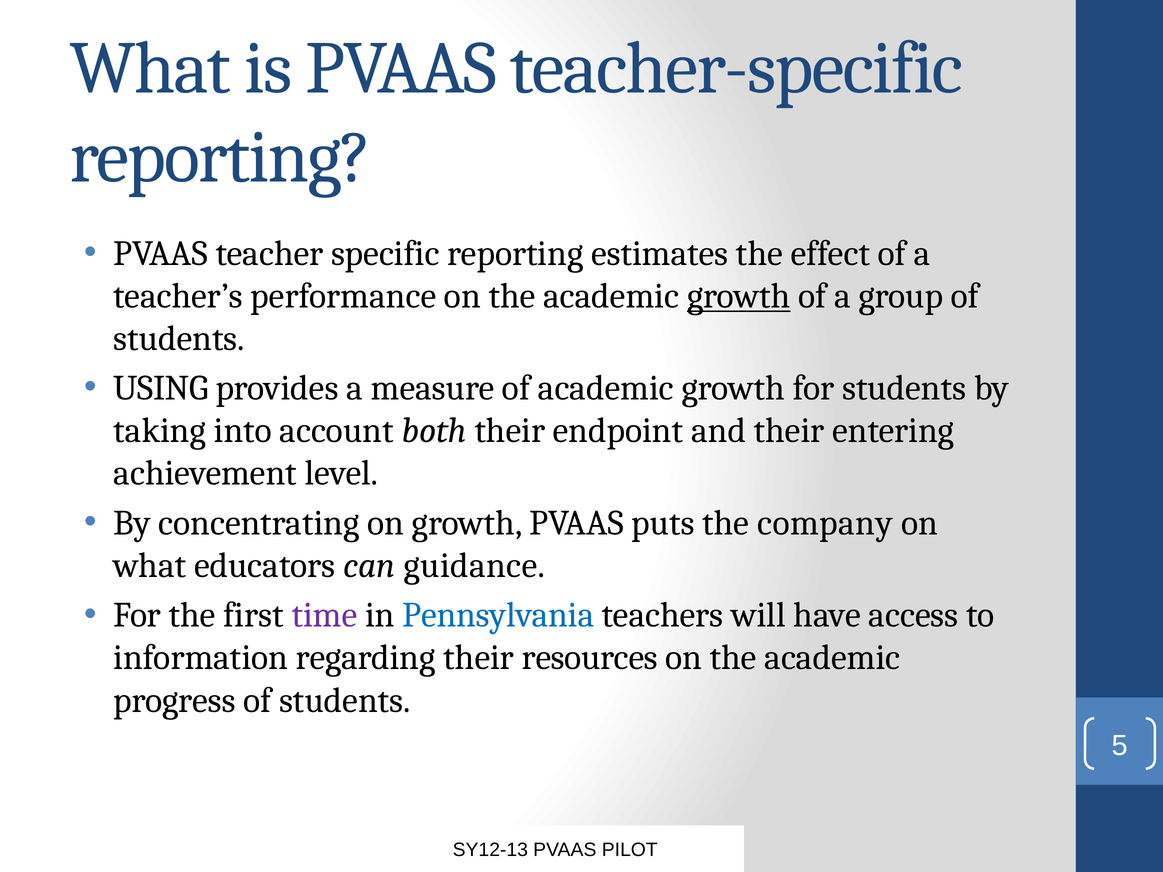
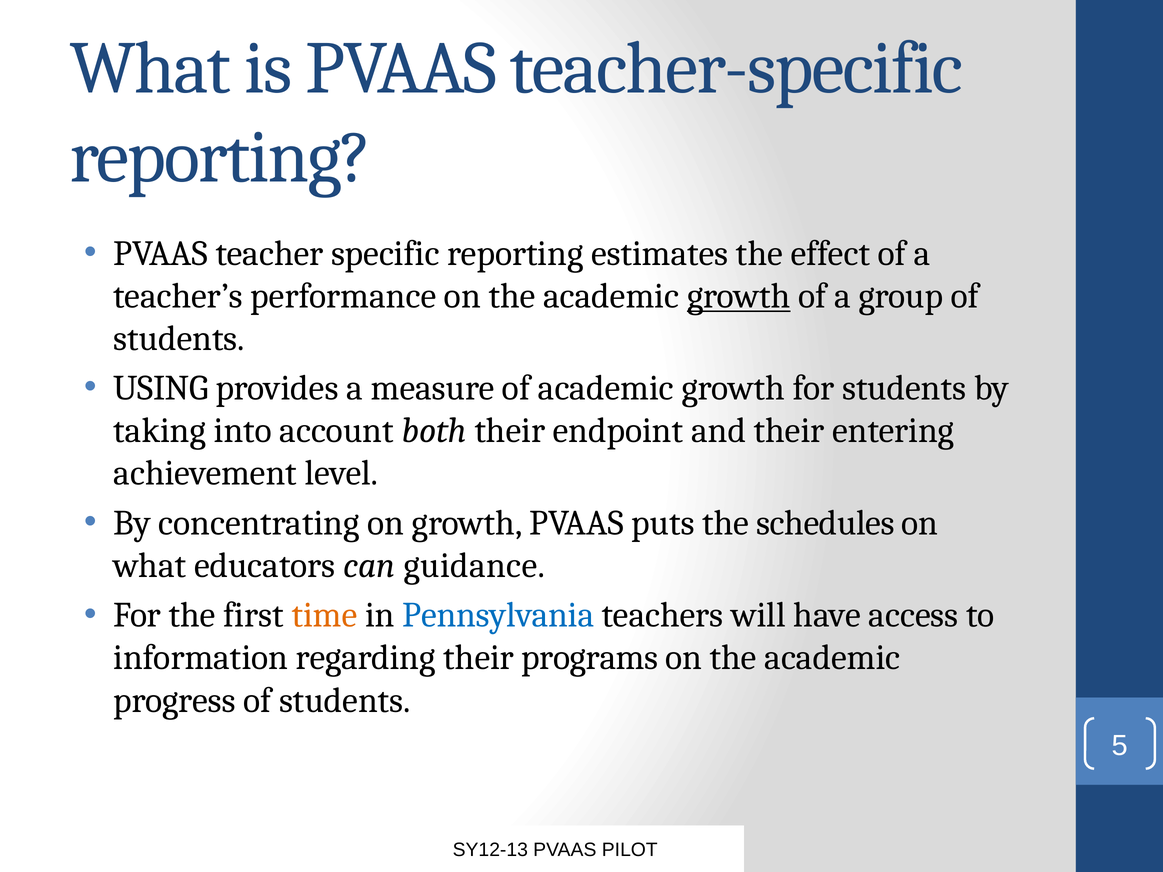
company: company -> schedules (825, 523)
time colour: purple -> orange (324, 615)
resources: resources -> programs (590, 658)
